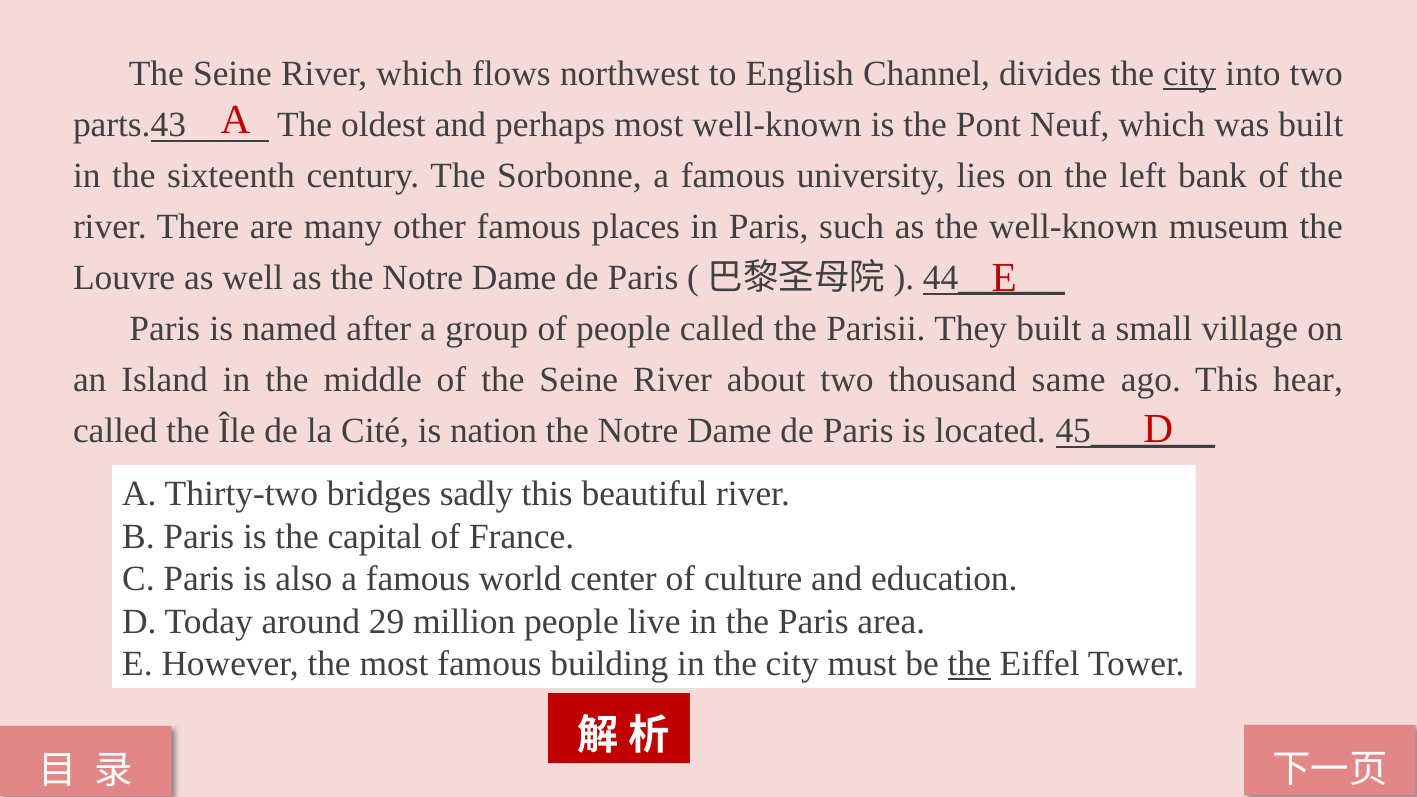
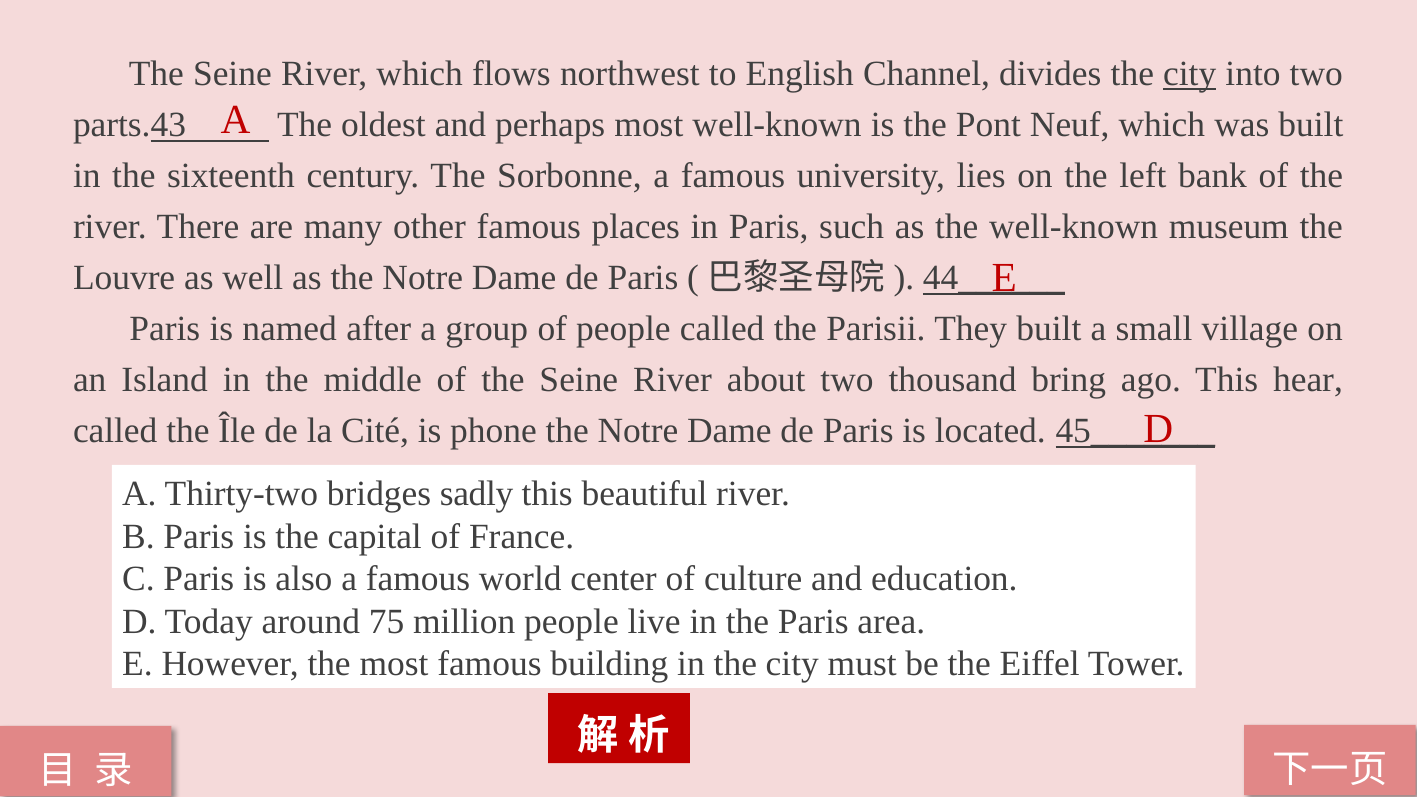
same: same -> bring (1069, 380)
nation: nation -> phone (494, 431)
29: 29 -> 75 (387, 621)
the underline: present -> none (969, 664)
